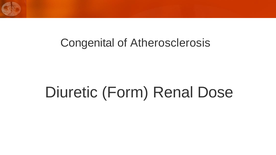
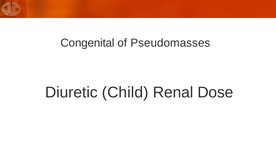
Atherosclerosis: Atherosclerosis -> Pseudomasses (170, 43)
Form: Form -> Child (125, 93)
